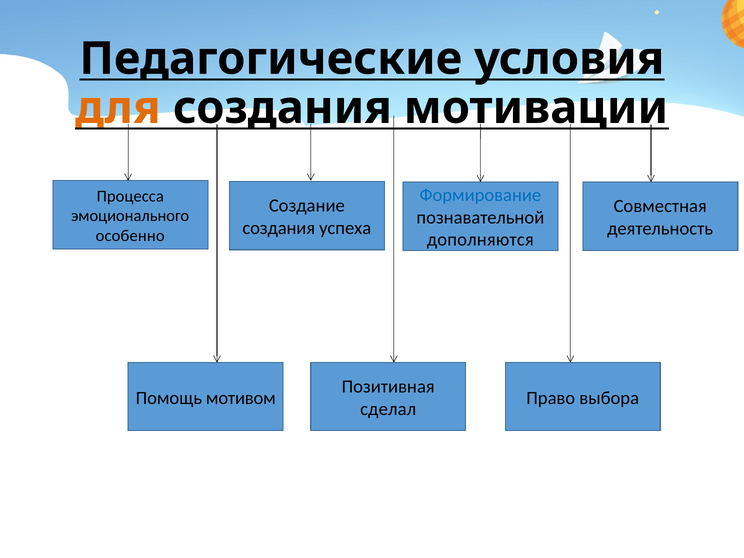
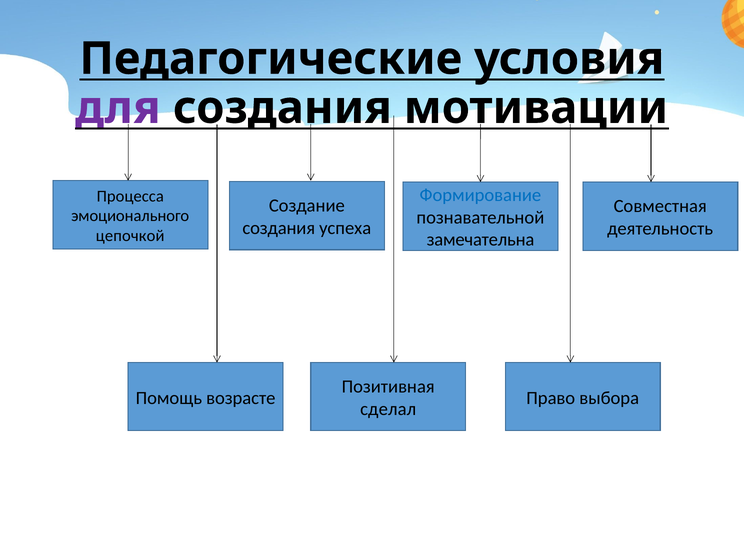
для colour: orange -> purple (118, 108)
особенно: особенно -> цепочкой (130, 236)
дополняются: дополняются -> замечательна (480, 240)
мотивом: мотивом -> возрасте (241, 398)
